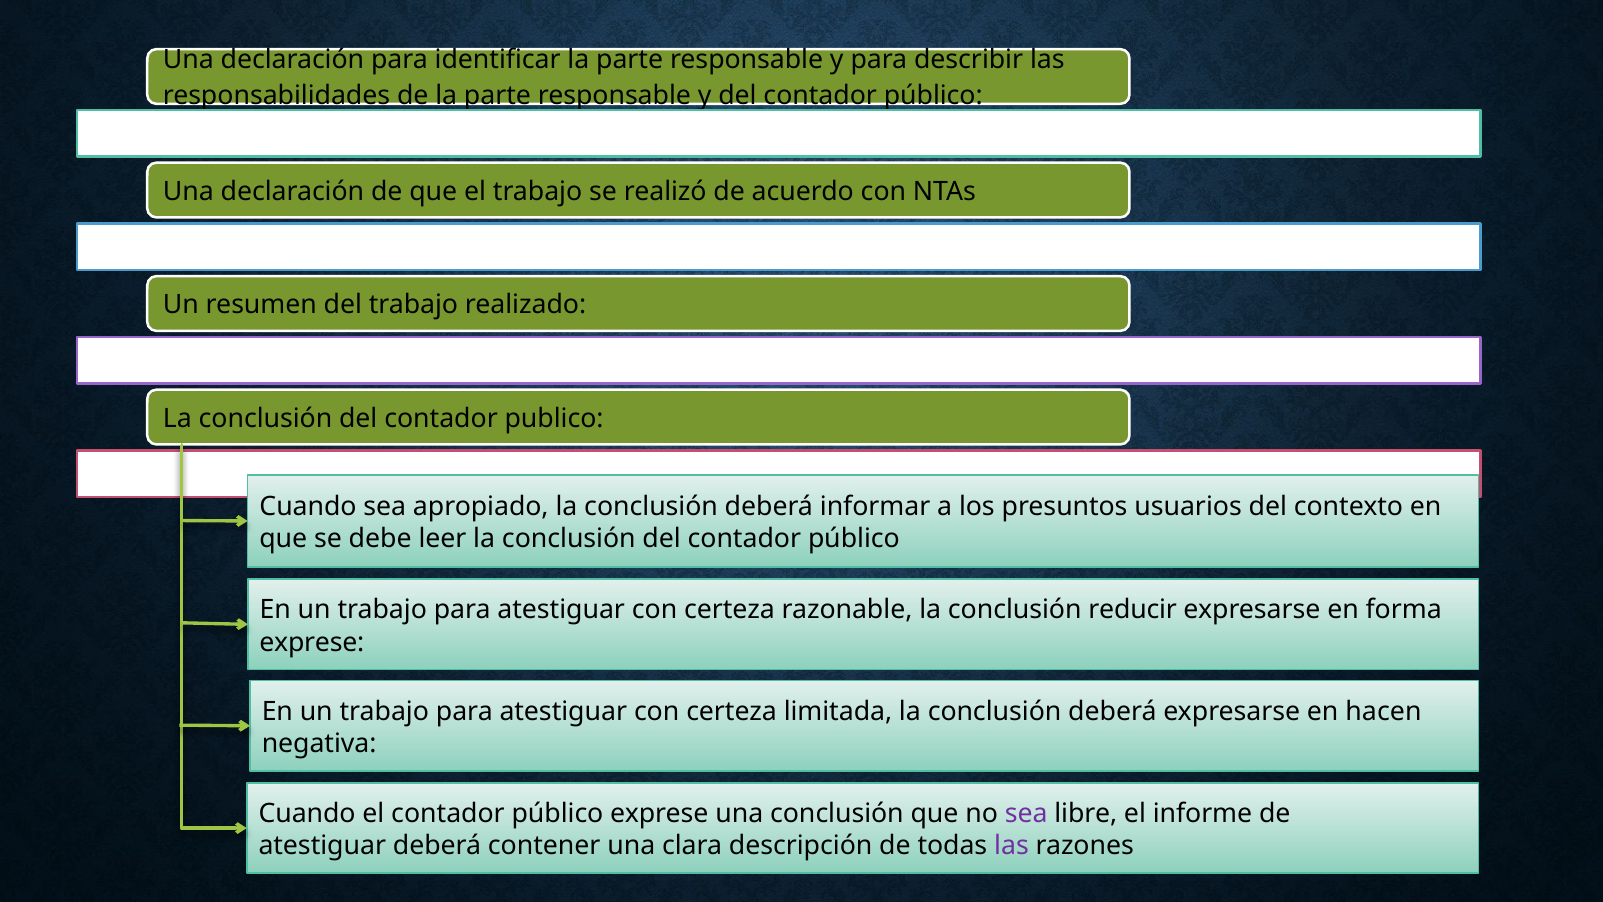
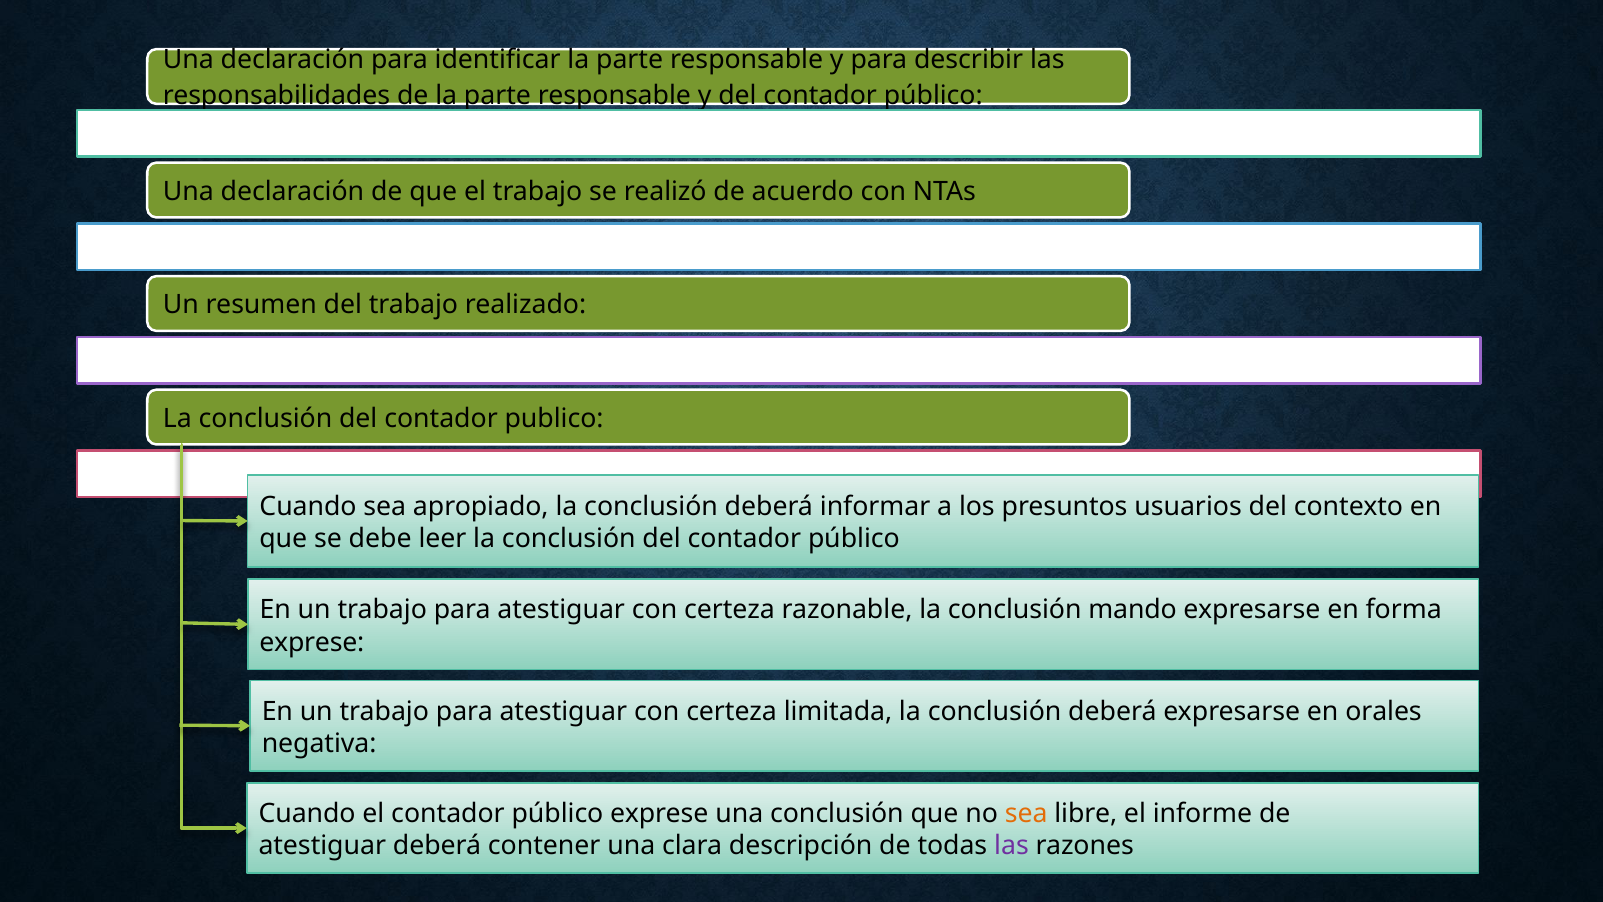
reducir: reducir -> mando (1133, 610)
hacen: hacen -> orales (1384, 711)
sea colour: purple -> orange (1026, 814)
